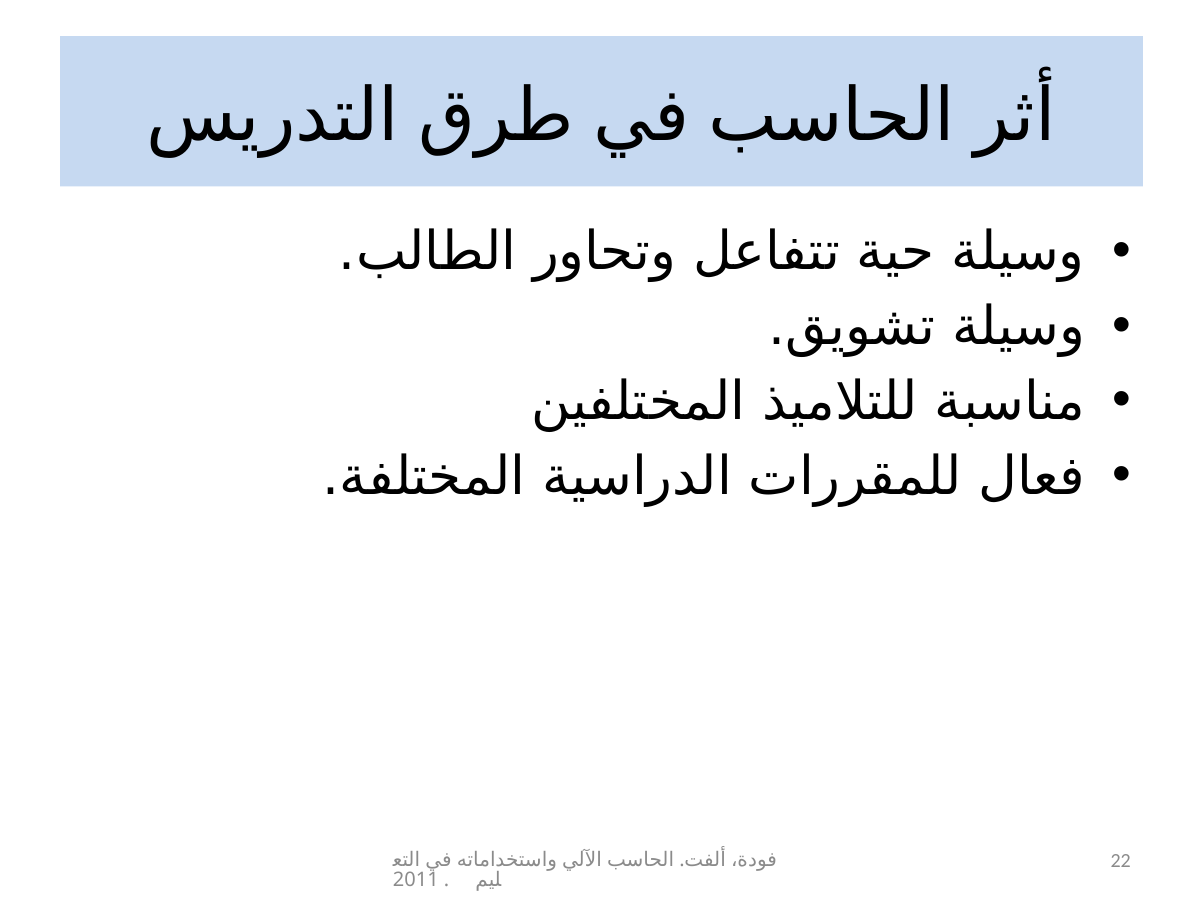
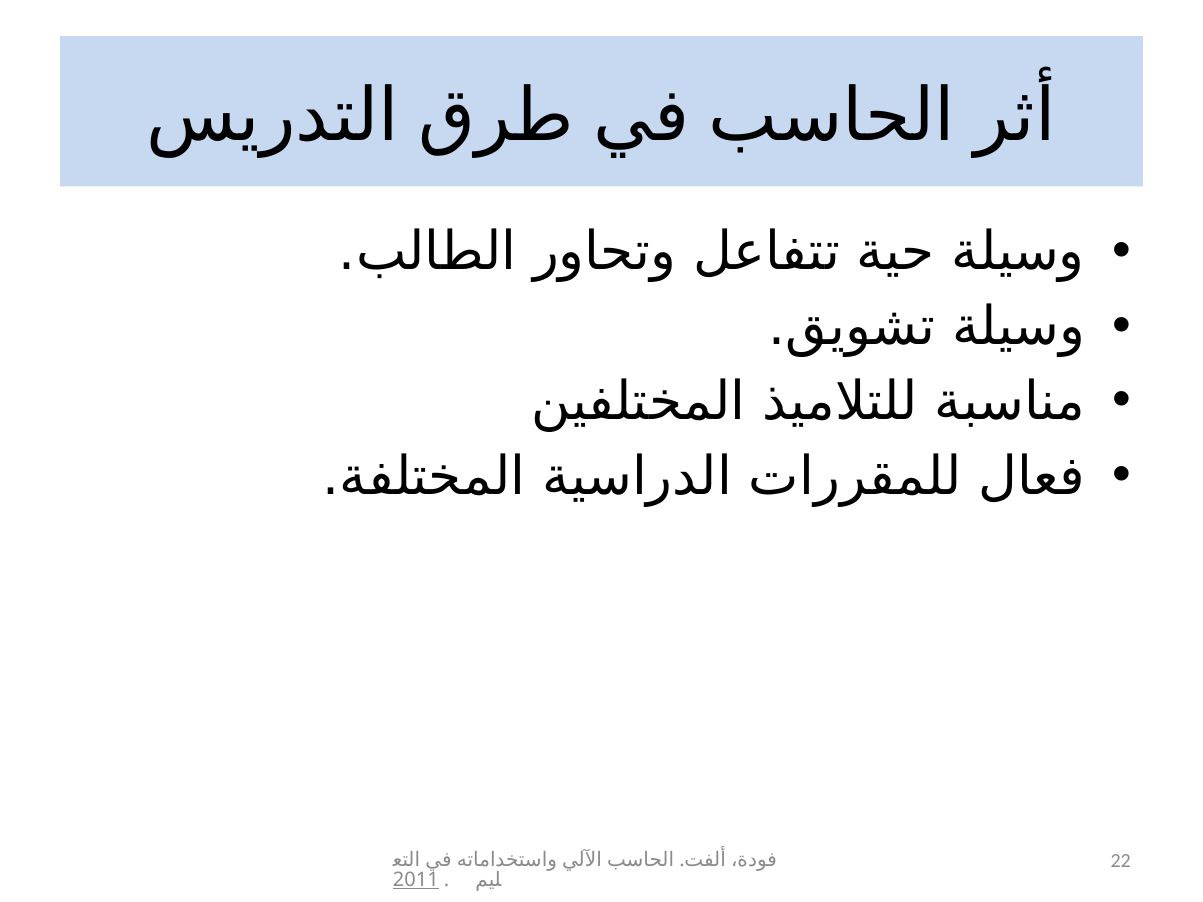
2011 underline: none -> present (416, 880)
